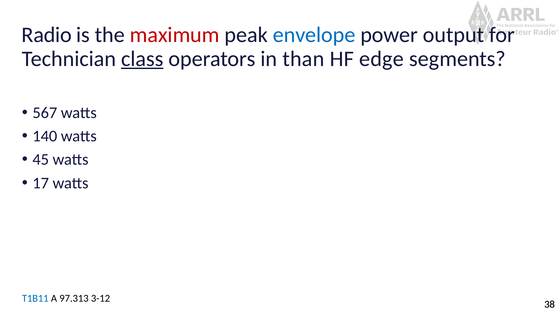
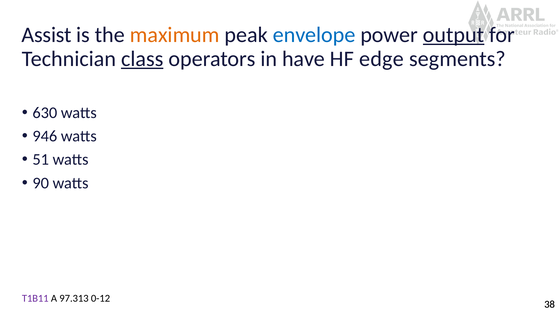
Radio: Radio -> Assist (47, 35)
maximum colour: red -> orange (175, 35)
output underline: none -> present (454, 35)
than: than -> have (304, 59)
567: 567 -> 630 (45, 113)
140: 140 -> 946 (45, 136)
45: 45 -> 51 (41, 160)
17: 17 -> 90 (41, 183)
T1B11 colour: blue -> purple (35, 299)
3-12: 3-12 -> 0-12 (100, 299)
